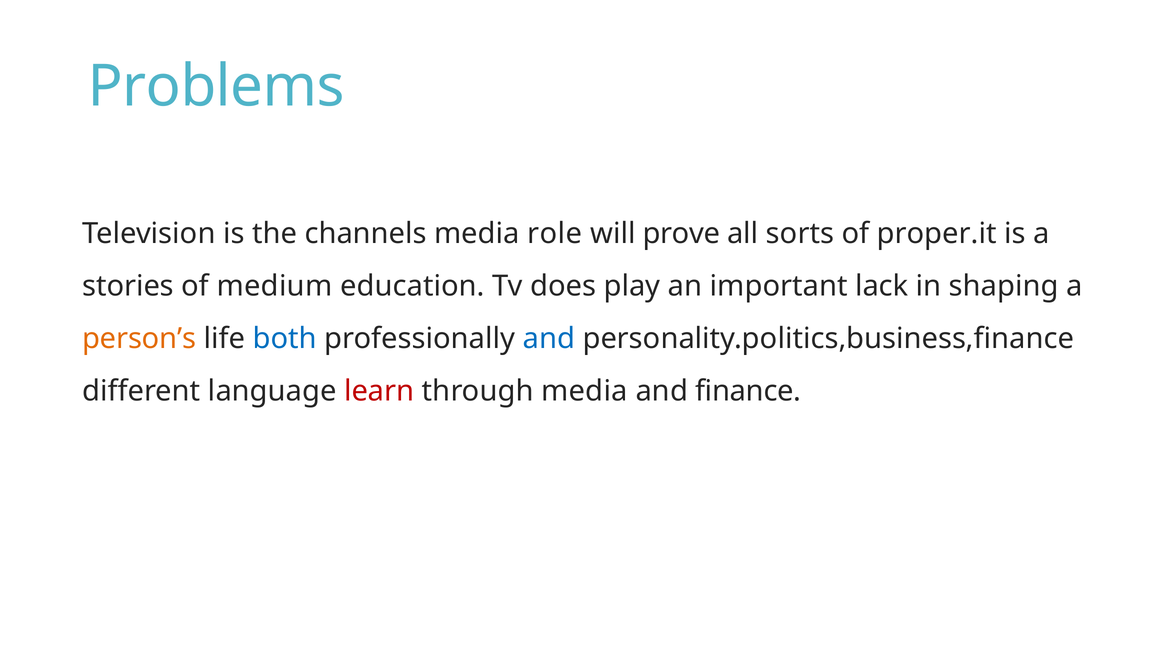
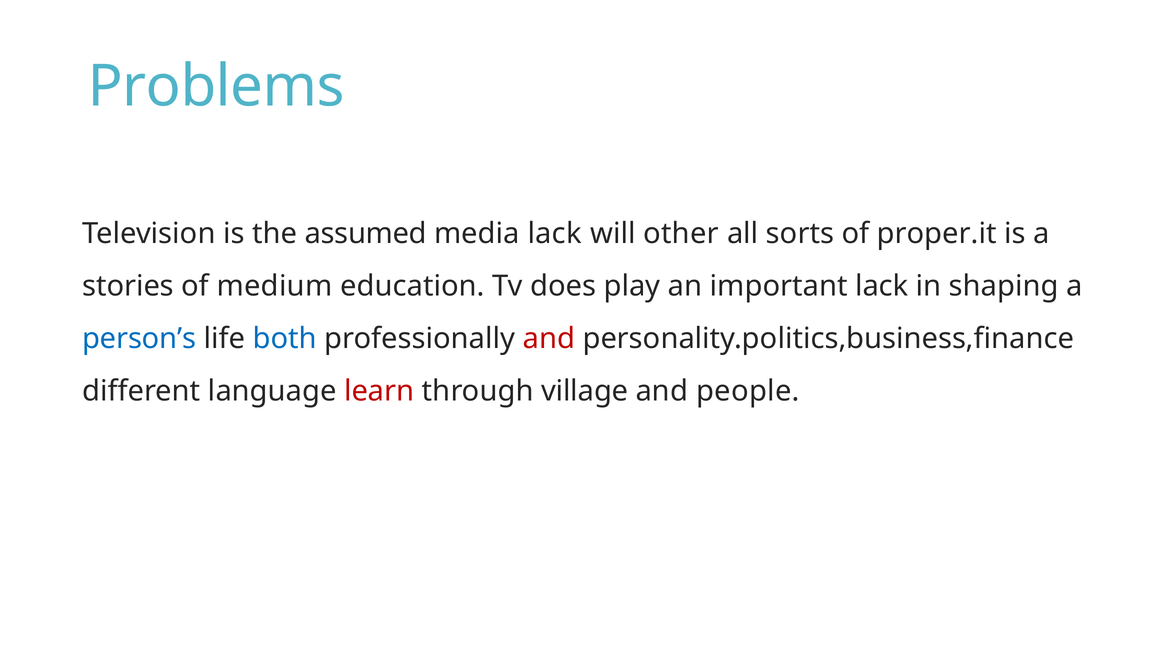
channels: channels -> assumed (366, 234)
media role: role -> lack (555, 234)
prove: prove -> other (681, 234)
person’s colour: orange -> blue (139, 339)
and colour: blue -> red (549, 339)
through media: media -> village (585, 391)
finance: finance -> people (748, 391)
